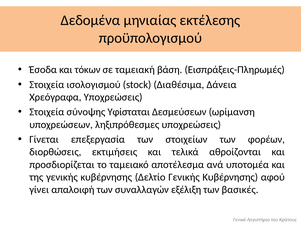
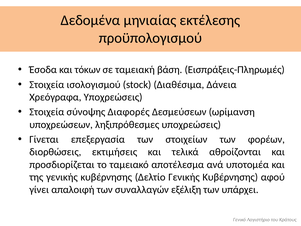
Υφίσταται: Υφίσταται -> Διαφορές (129, 112)
βασικές: βασικές -> υπάρχει (240, 189)
